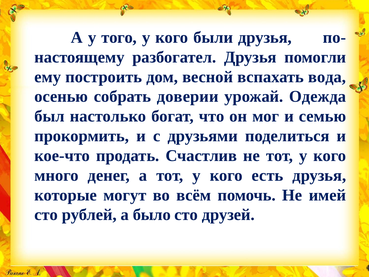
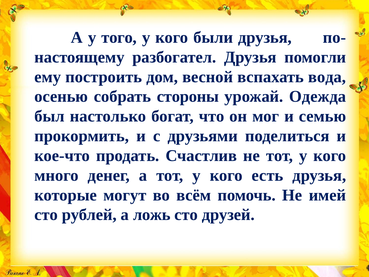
доверии: доверии -> стороны (188, 96)
было: было -> ложь (152, 215)
